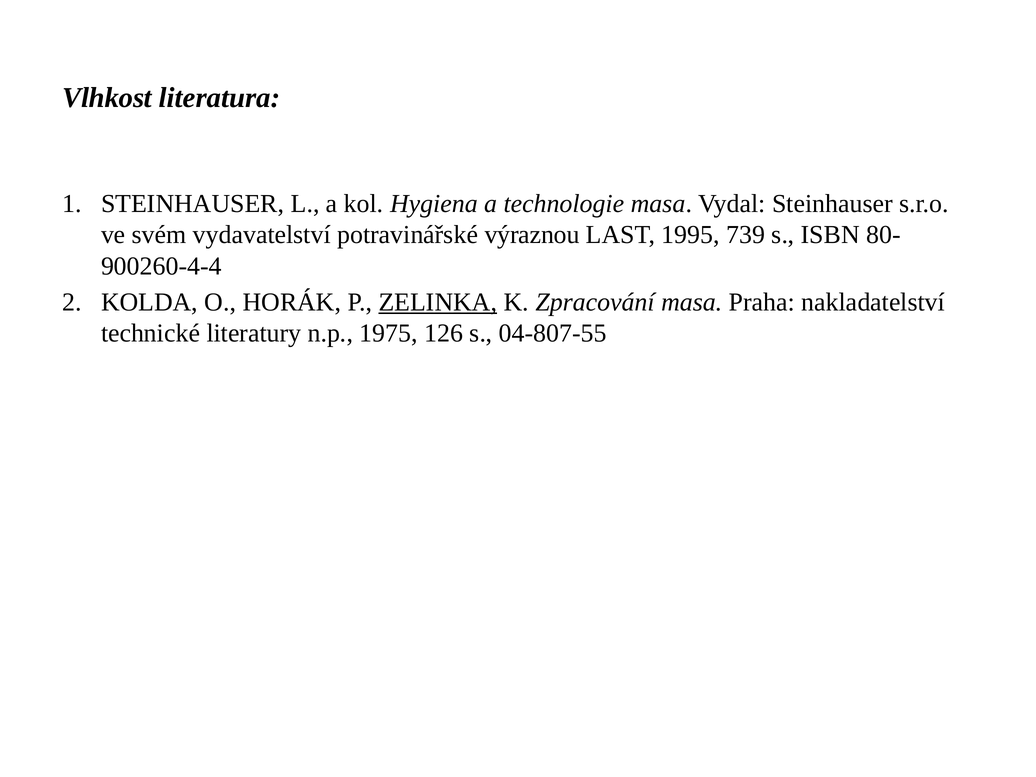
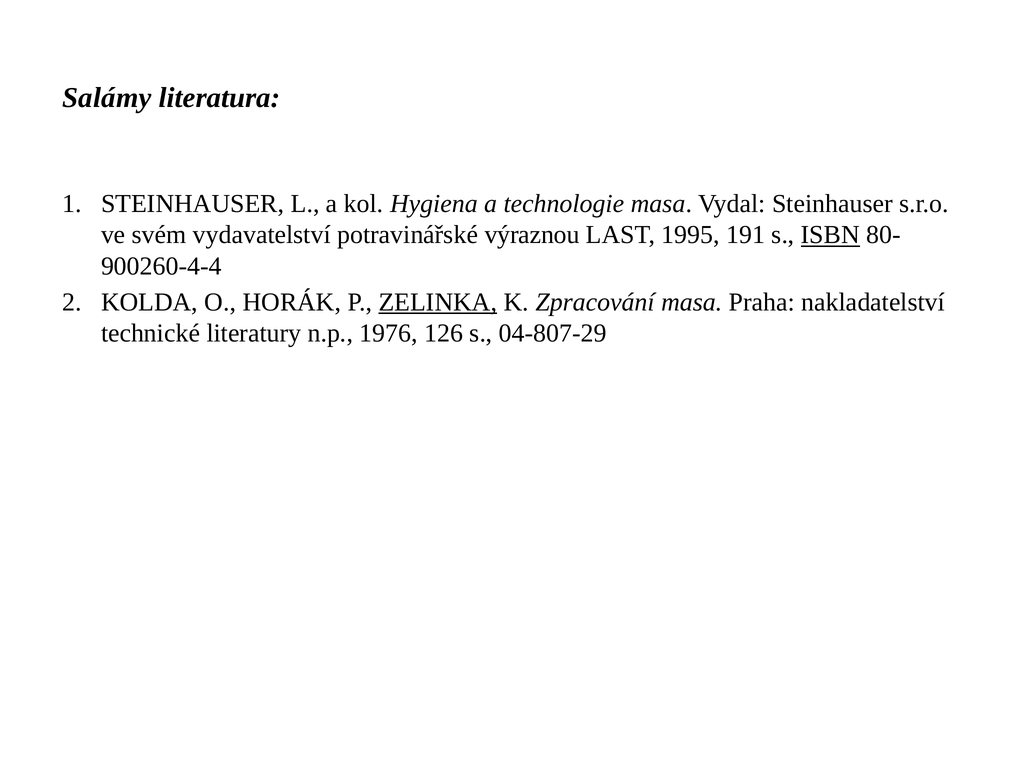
Vlhkost: Vlhkost -> Salámy (107, 98)
739: 739 -> 191 (746, 235)
ISBN underline: none -> present (830, 235)
1975: 1975 -> 1976 (389, 333)
04-807-55: 04-807-55 -> 04-807-29 (553, 333)
